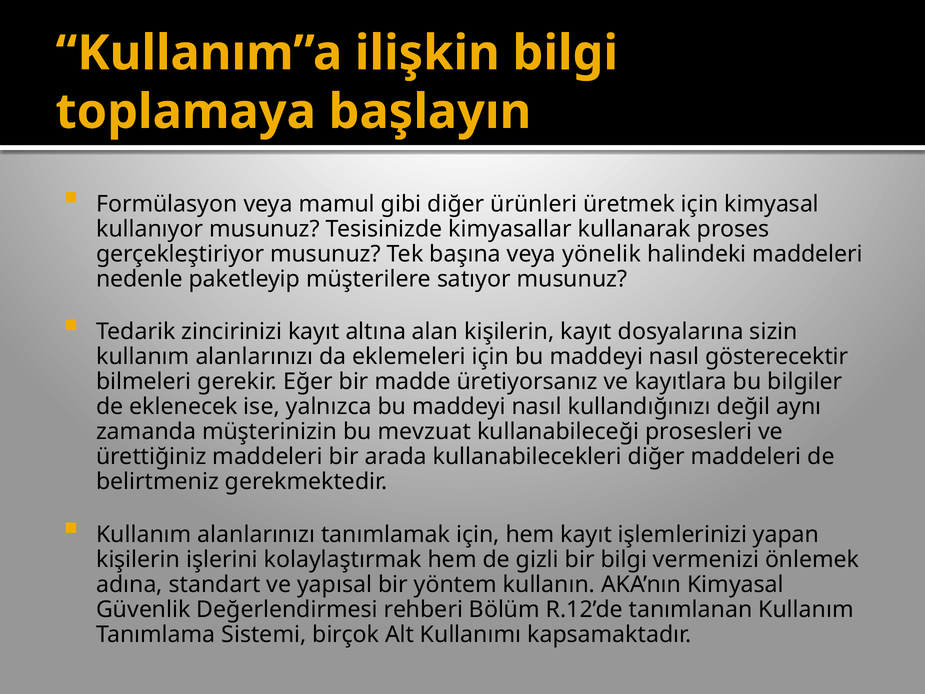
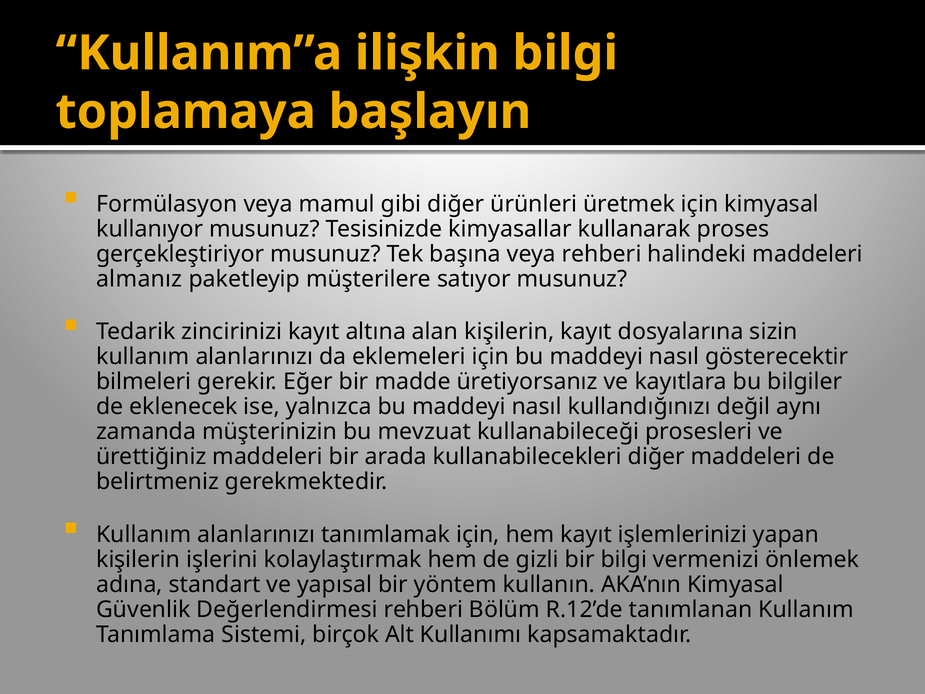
veya yönelik: yönelik -> rehberi (602, 254)
nedenle: nedenle -> almanız (139, 279)
